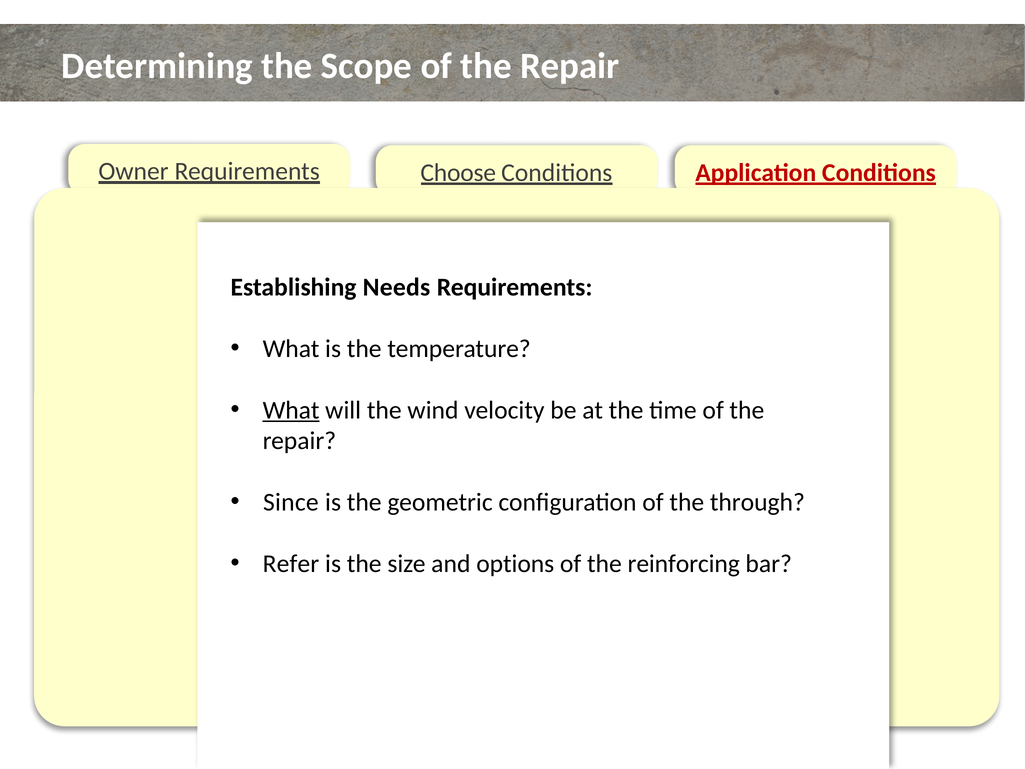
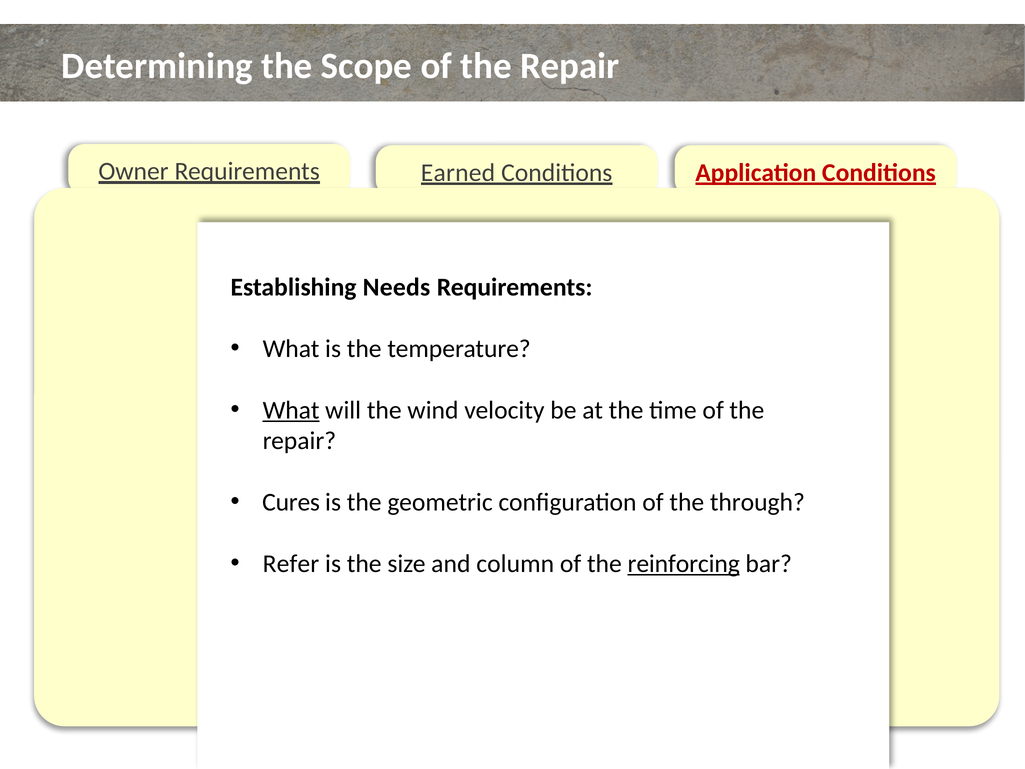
Choose: Choose -> Earned (458, 173)
Since: Since -> Cures (291, 502)
options: options -> column (515, 564)
reinforcing underline: none -> present (684, 564)
